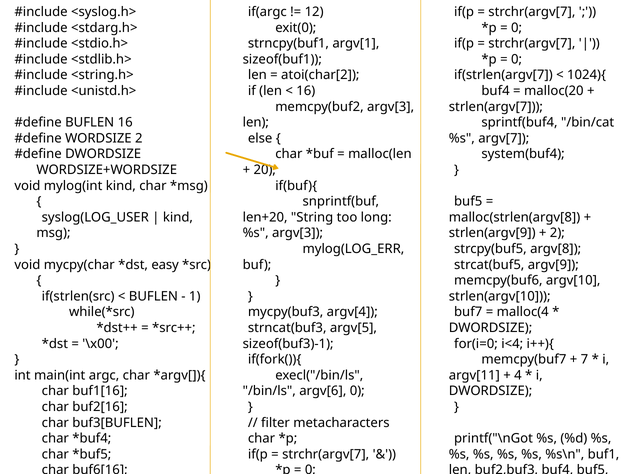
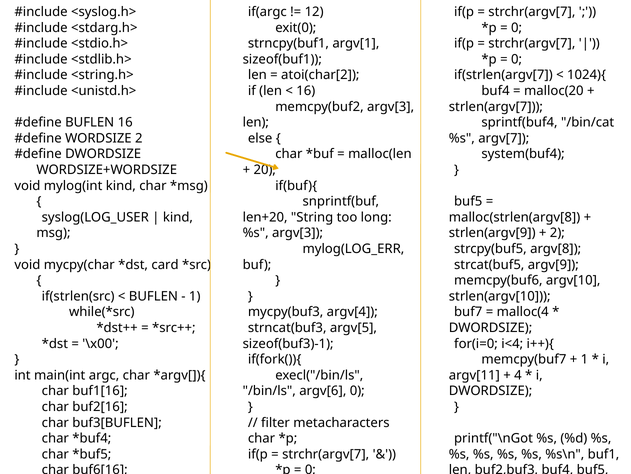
easy: easy -> card (165, 264)
7: 7 -> 1 (585, 359)
